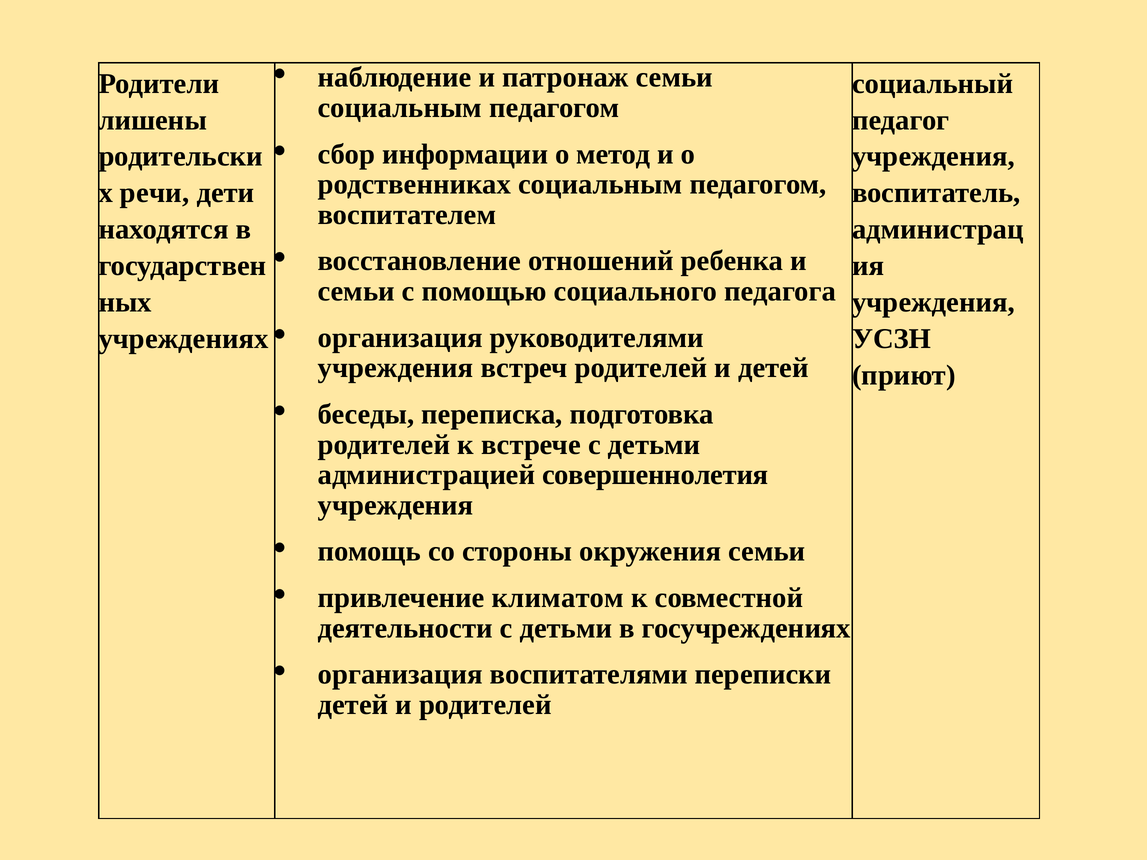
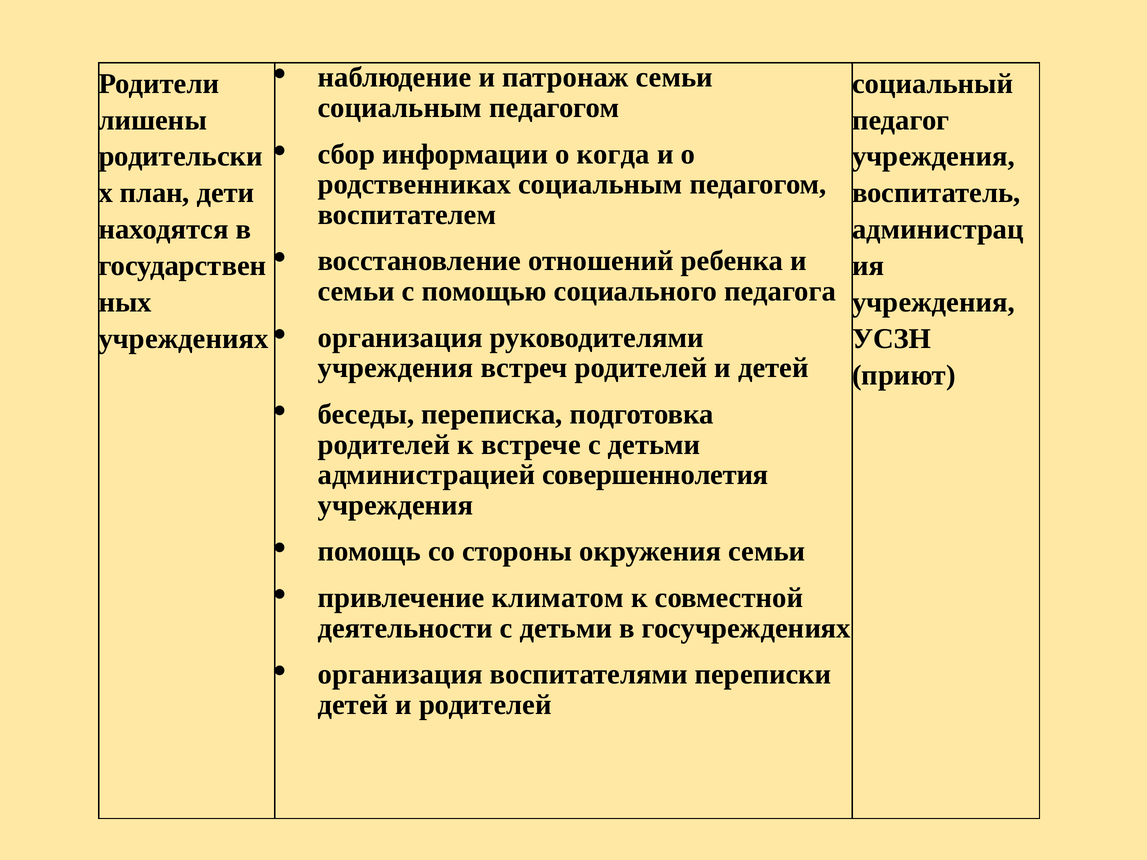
метод: метод -> когда (613, 154)
речи: речи -> план (155, 193)
